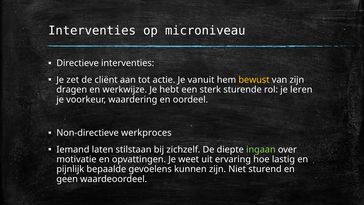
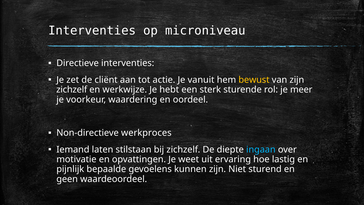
dragen: dragen -> zichzelf (72, 90)
leren: leren -> meer (301, 90)
ingaan colour: light green -> light blue (261, 149)
